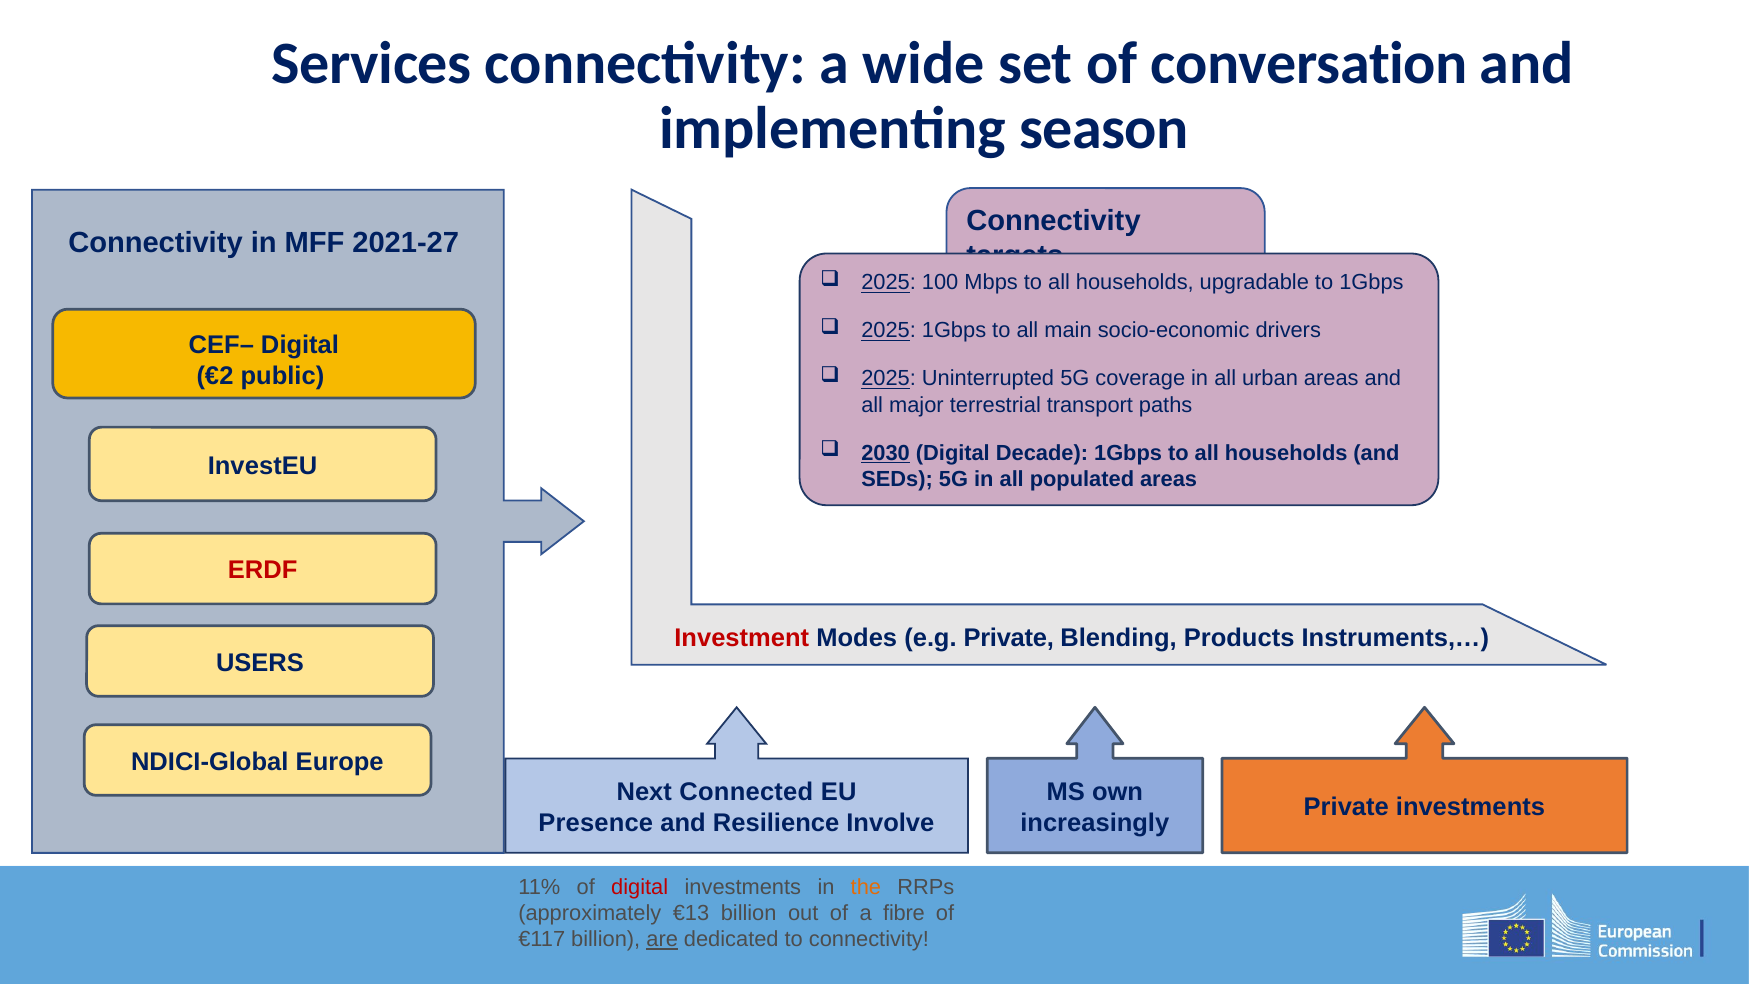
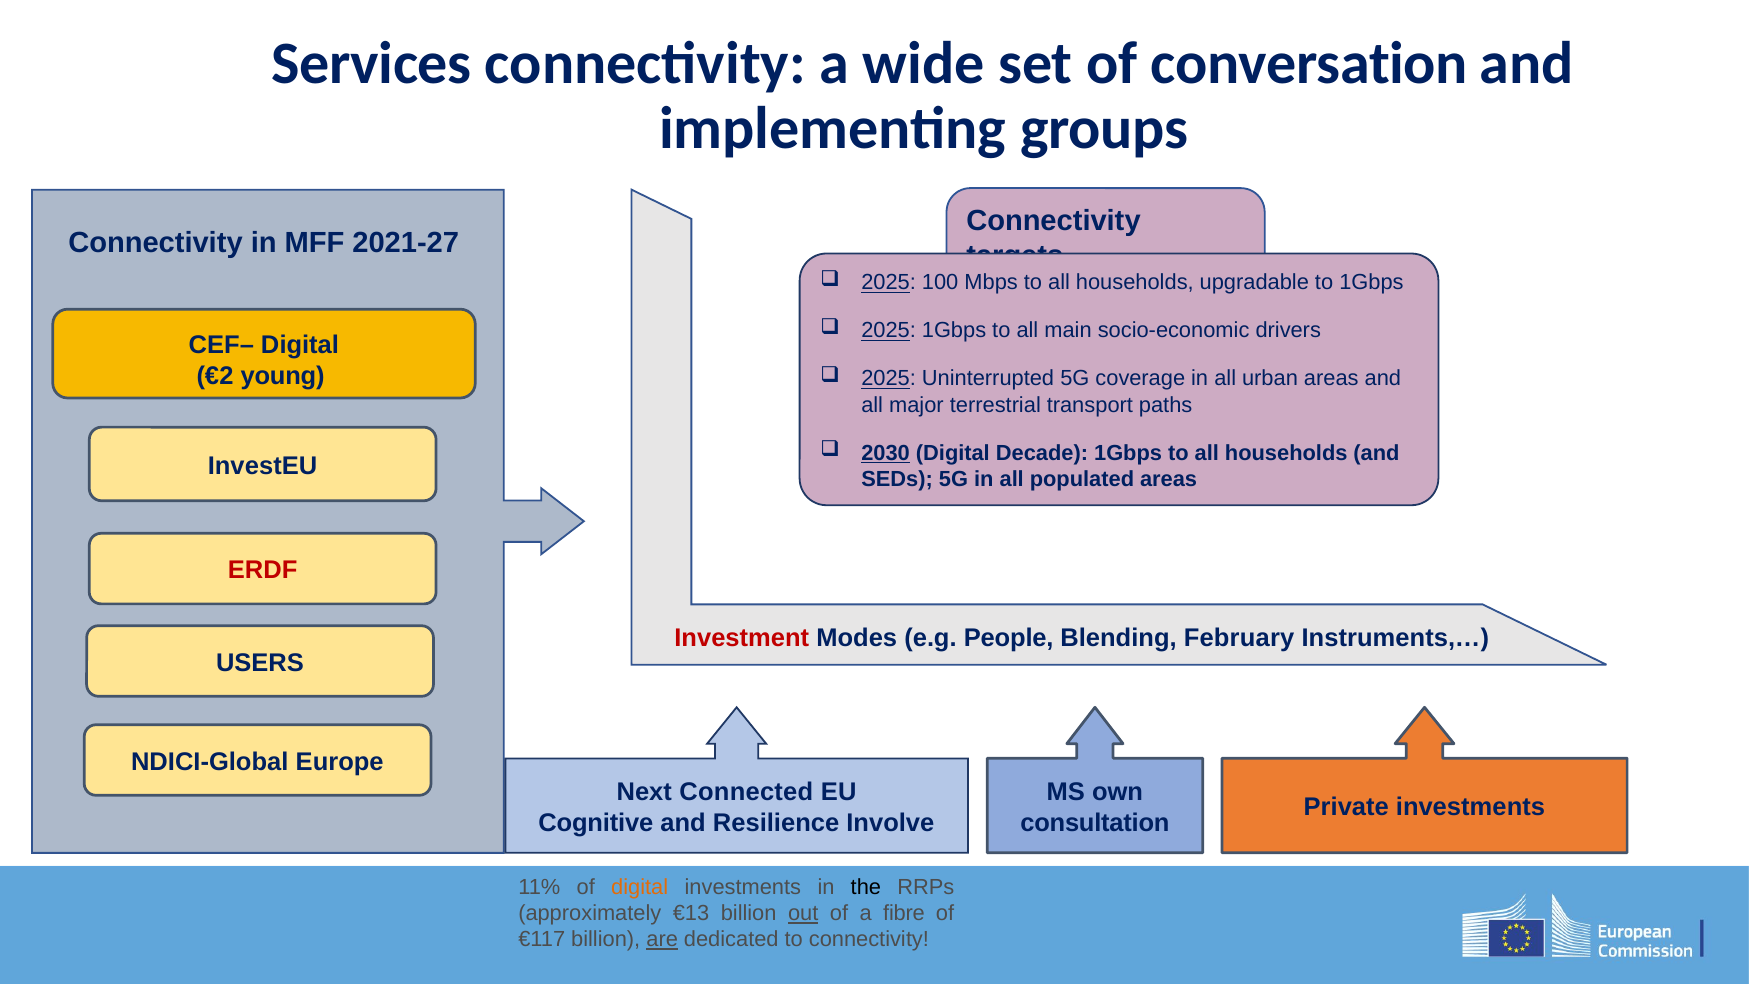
season: season -> groups (1104, 128)
public: public -> young (283, 376)
e.g Private: Private -> People (1009, 638)
Products: Products -> February (1239, 638)
increasingly: increasingly -> consultation (1095, 822)
Presence: Presence -> Cognitive (596, 823)
digital colour: red -> orange (640, 887)
the colour: orange -> black (866, 887)
out underline: none -> present (803, 913)
